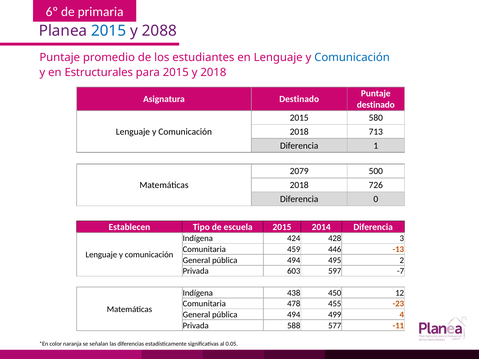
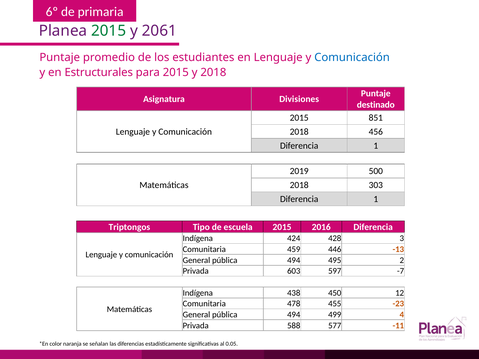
2015 colour: blue -> green (109, 31)
2088: 2088 -> 2061 (159, 31)
Asignatura Destinado: Destinado -> Divisiones (299, 99)
580: 580 -> 851 (376, 118)
713: 713 -> 456 (376, 132)
2079: 2079 -> 2019 (299, 171)
726: 726 -> 303 (376, 185)
0: 0 -> 1 (376, 199)
Establecen: Establecen -> Triptongos (129, 227)
2014: 2014 -> 2016 (321, 227)
